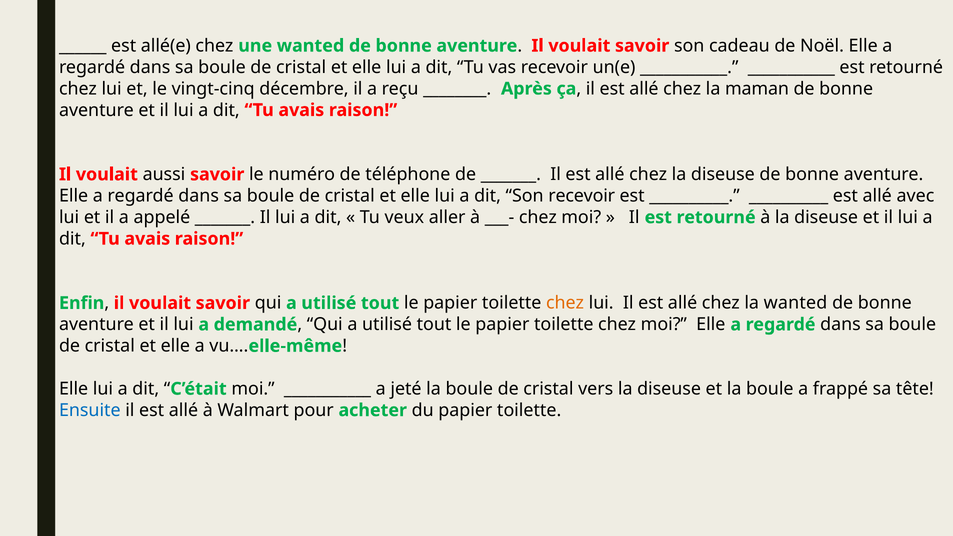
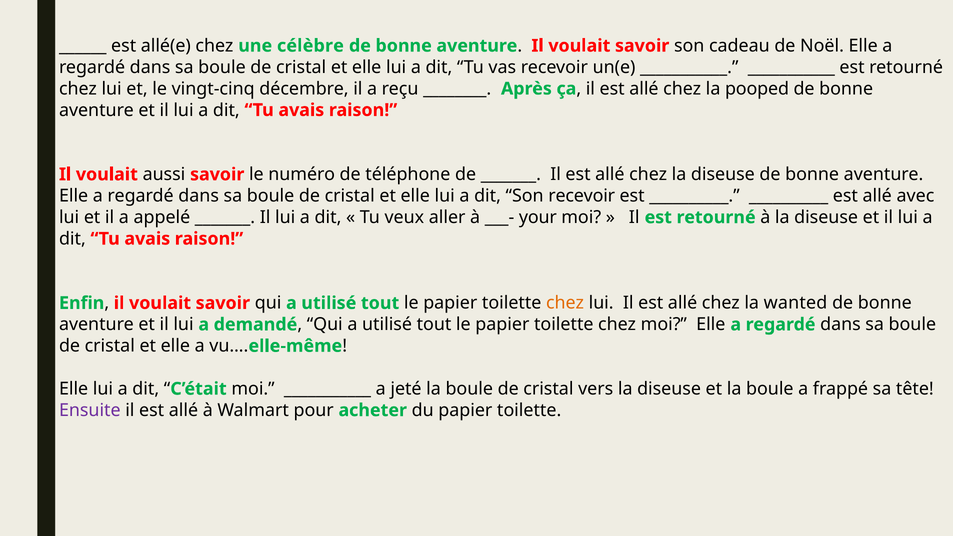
une wanted: wanted -> célèbre (310, 46)
maman: maman -> pooped (757, 89)
chez: chez -> your (538, 217)
Ensuite colour: blue -> purple (90, 410)
